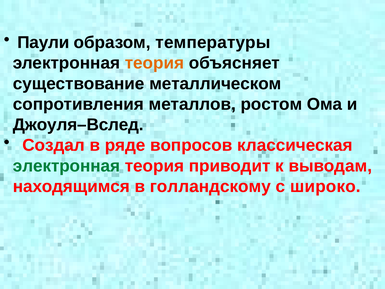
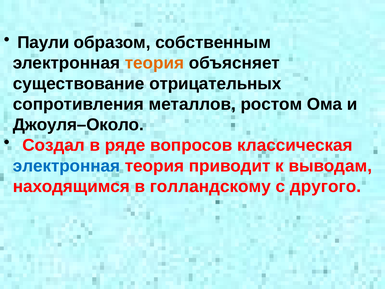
температуры: температуры -> собственным (213, 42)
металлическом: металлическом -> отрицательных (215, 84)
Джоуля–Вслед: Джоуля–Вслед -> Джоуля–Около (78, 125)
электронная colour: green -> blue (66, 166)
широко: широко -> другого (325, 186)
